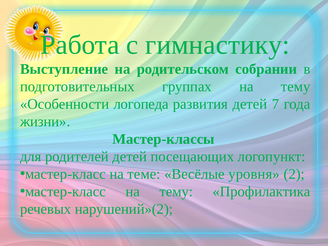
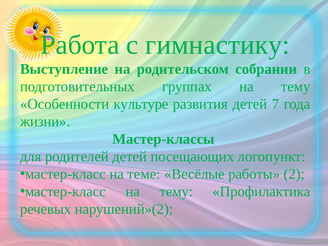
логопеда: логопеда -> культуре (141, 104)
уровня: уровня -> работы (254, 174)
